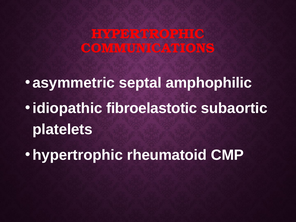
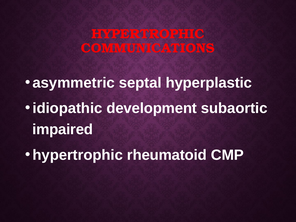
amphophilic: amphophilic -> hyperplastic (209, 83)
fibroelastotic: fibroelastotic -> development (152, 108)
platelets: platelets -> impaired (63, 130)
